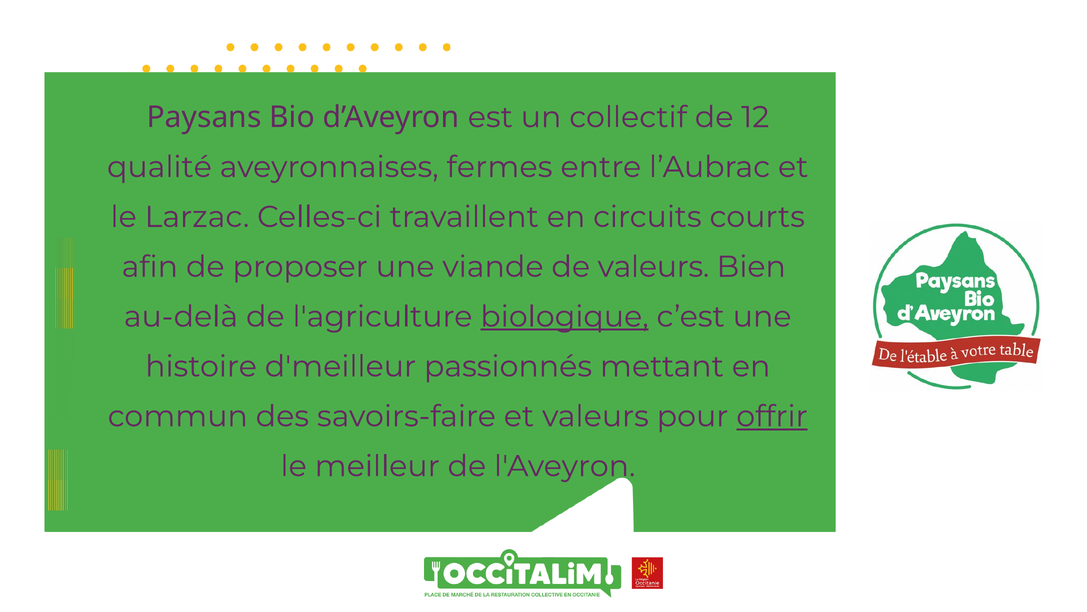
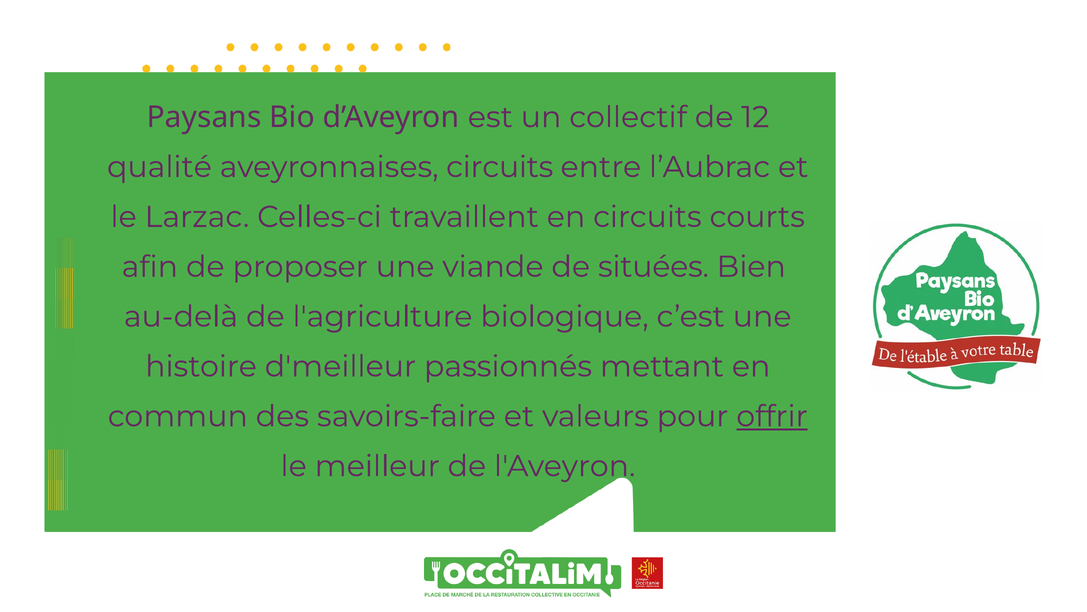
aveyronnaises fermes: fermes -> circuits (500, 167)
de valeurs: valeurs -> situées (653, 267)
biologique underline: present -> none (564, 316)
